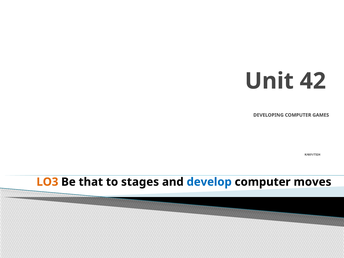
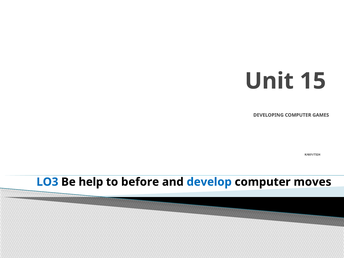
42: 42 -> 15 (313, 81)
LO3 colour: orange -> blue (47, 182)
that: that -> help (91, 182)
stages: stages -> before (140, 182)
